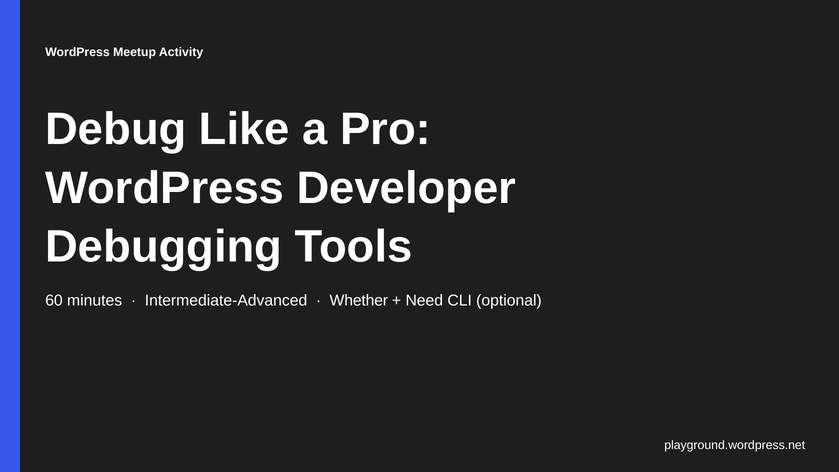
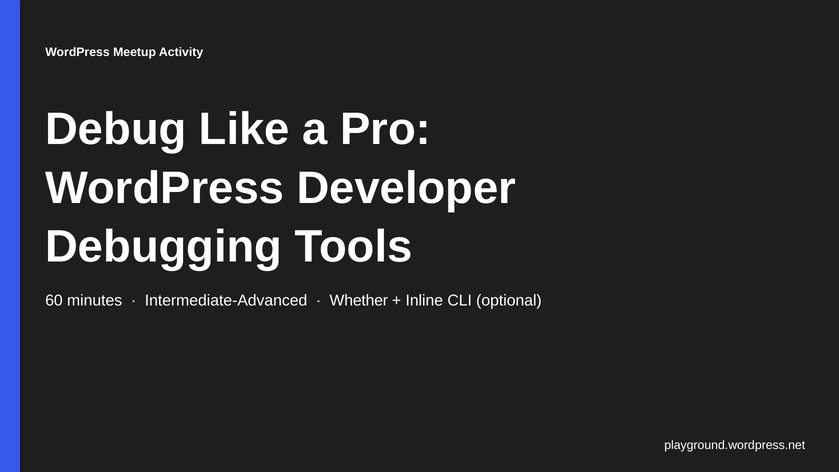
Need: Need -> Inline (424, 301)
